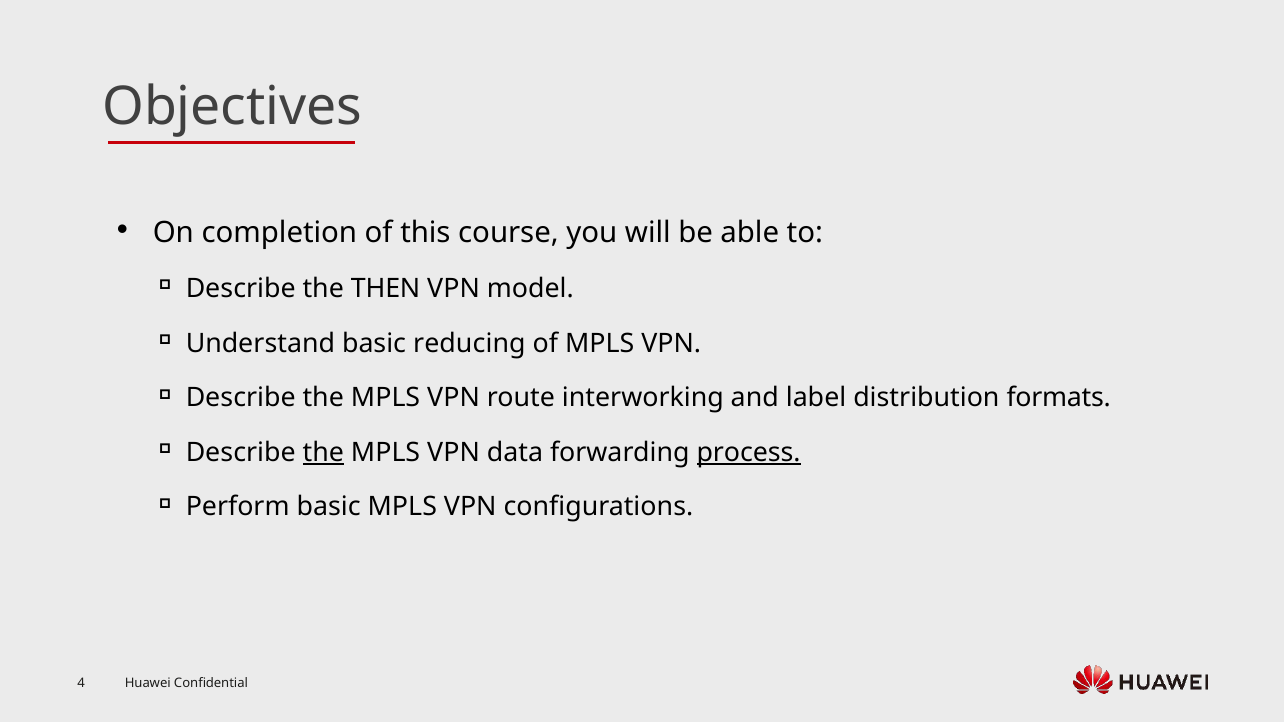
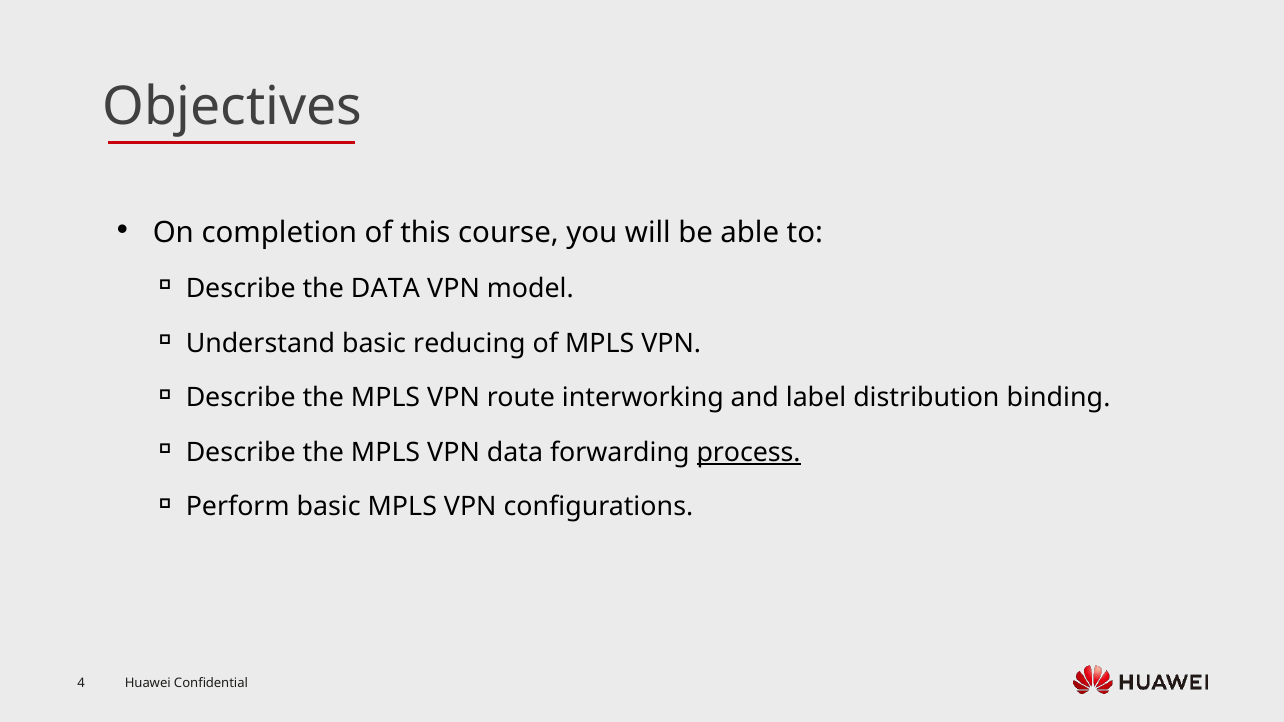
the THEN: THEN -> DATA (385, 289)
formats: formats -> binding (1058, 398)
the underline: present -> none (323, 452)
